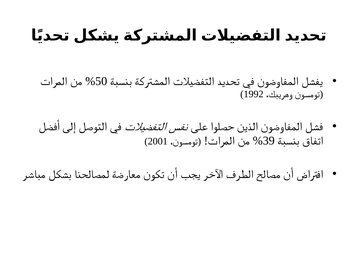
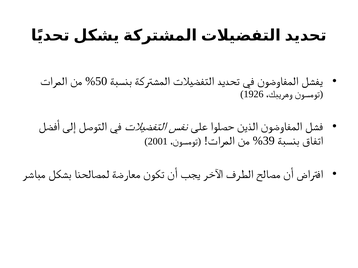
1992: 1992 -> 1926 (254, 94)
